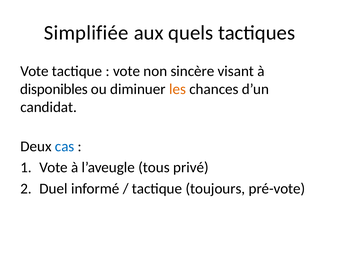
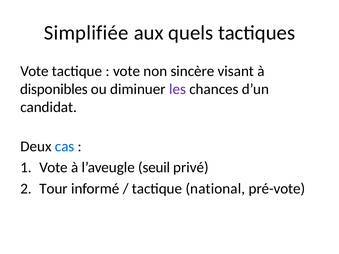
les colour: orange -> purple (178, 89)
tous: tous -> seuil (154, 168)
Duel: Duel -> Tour (54, 189)
toujours: toujours -> national (215, 189)
